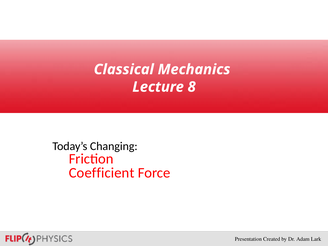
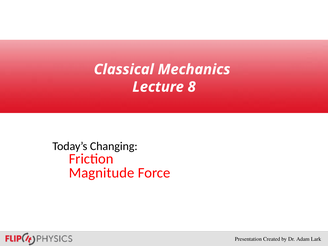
Coefficient: Coefficient -> Magnitude (102, 173)
